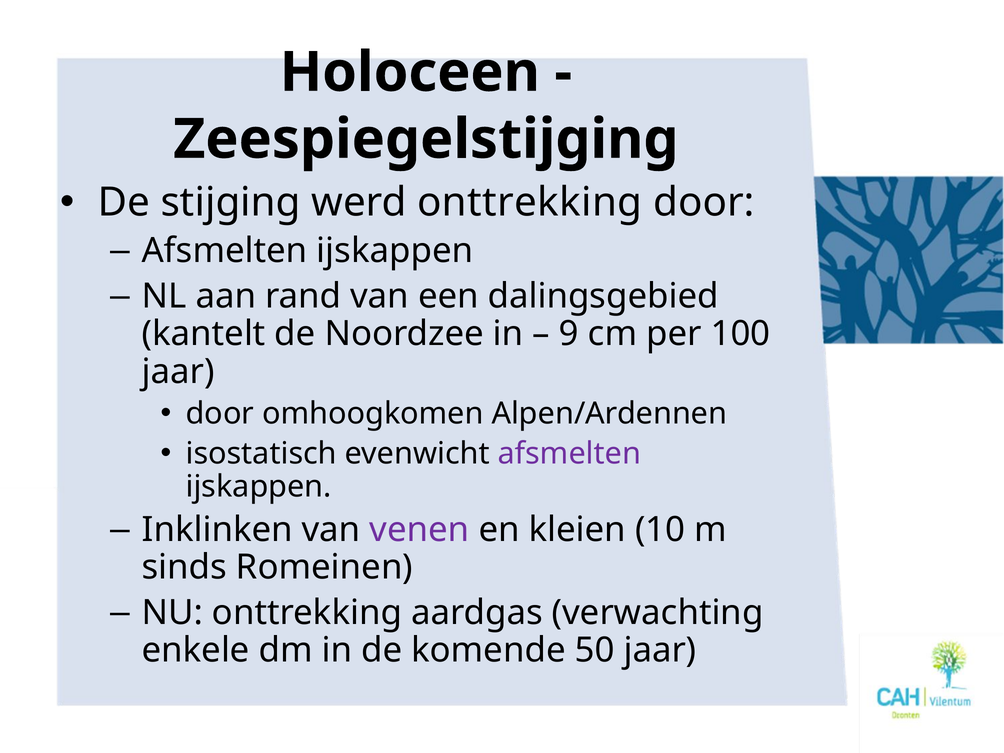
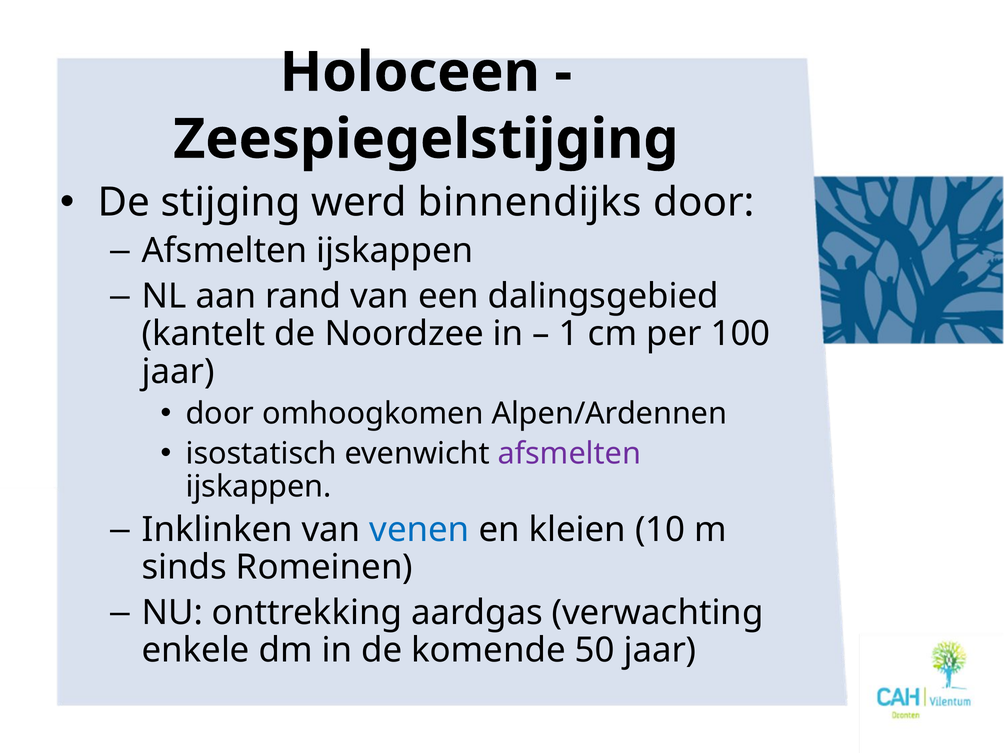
werd onttrekking: onttrekking -> binnendijks (530, 202)
9: 9 -> 1 (569, 334)
venen colour: purple -> blue (419, 530)
